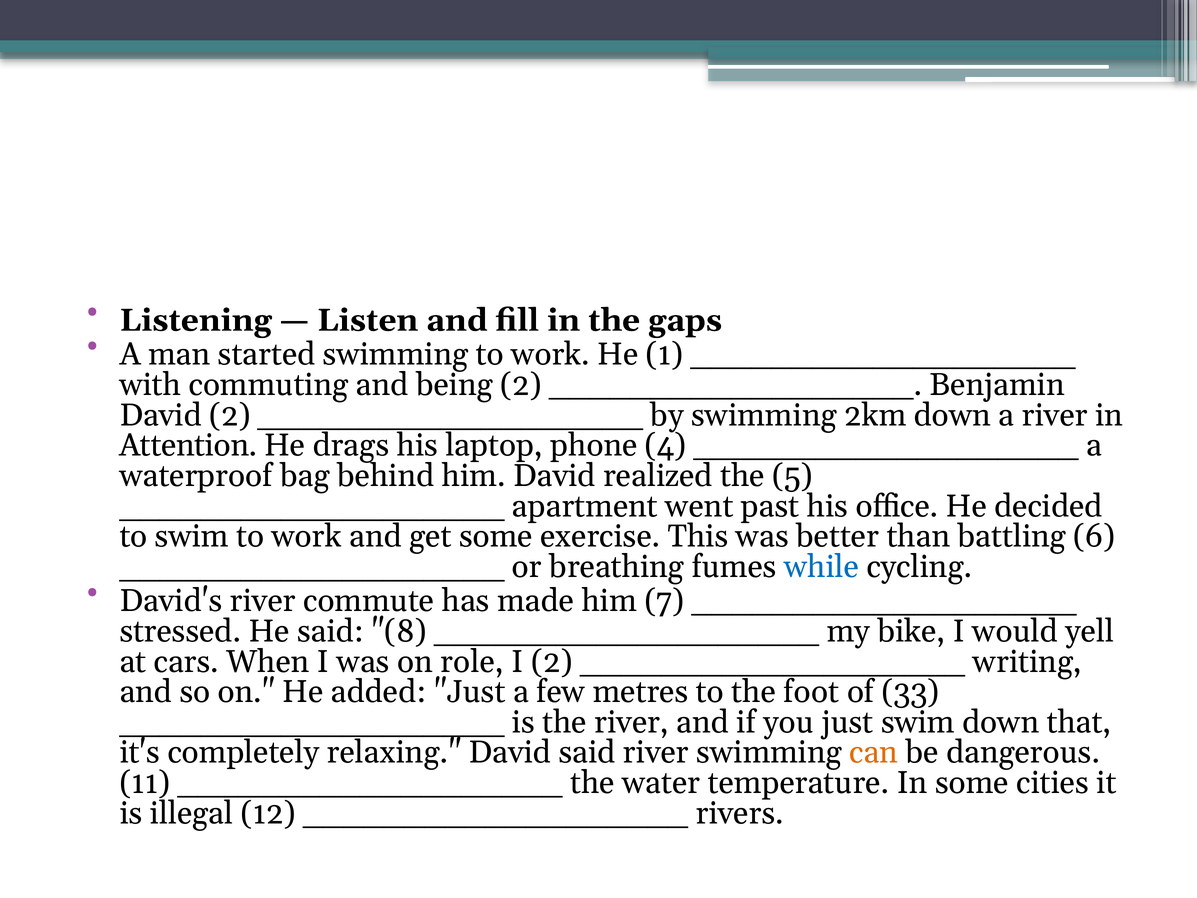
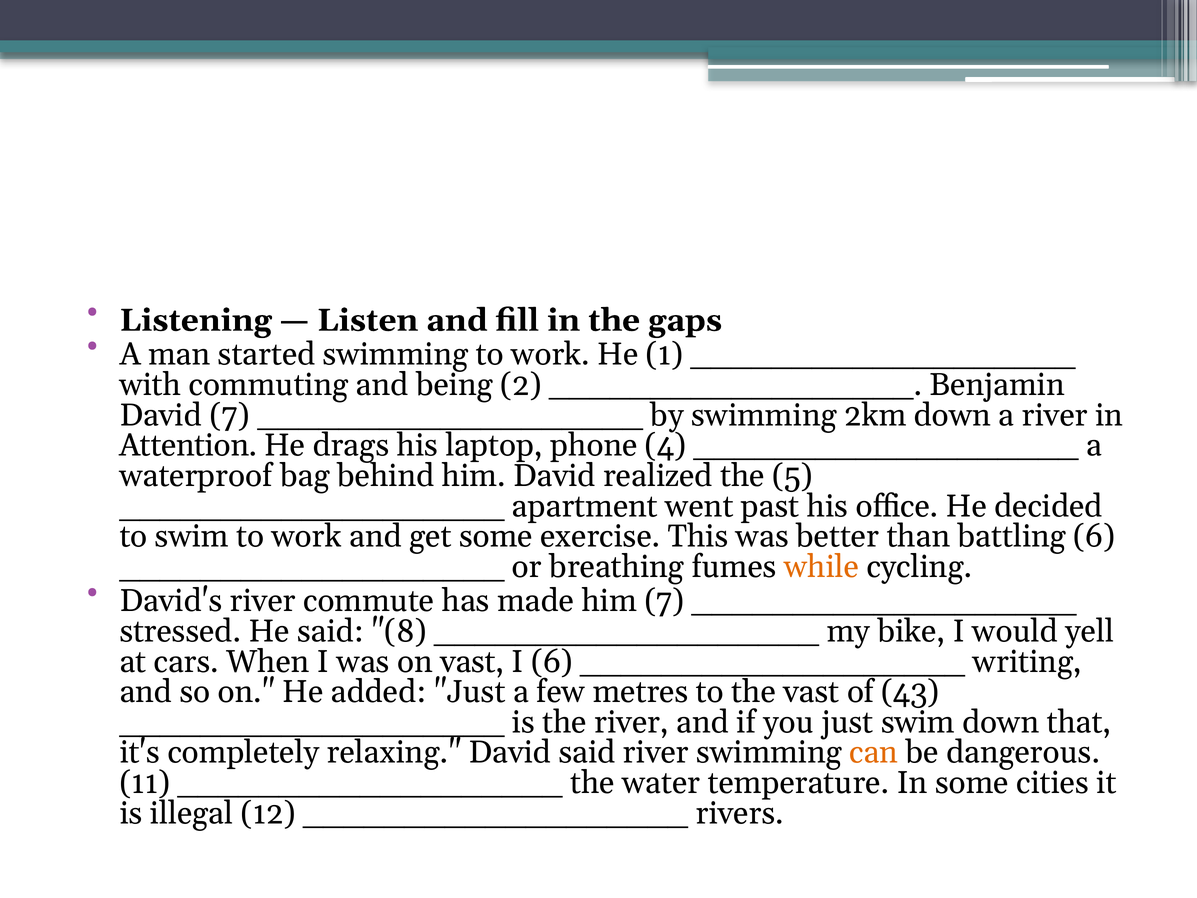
David 2: 2 -> 7 (230, 415)
while colour: blue -> orange (822, 567)
on role: role -> vast (472, 661)
I 2: 2 -> 6 (552, 661)
the foot: foot -> vast (811, 692)
33: 33 -> 43 (910, 692)
